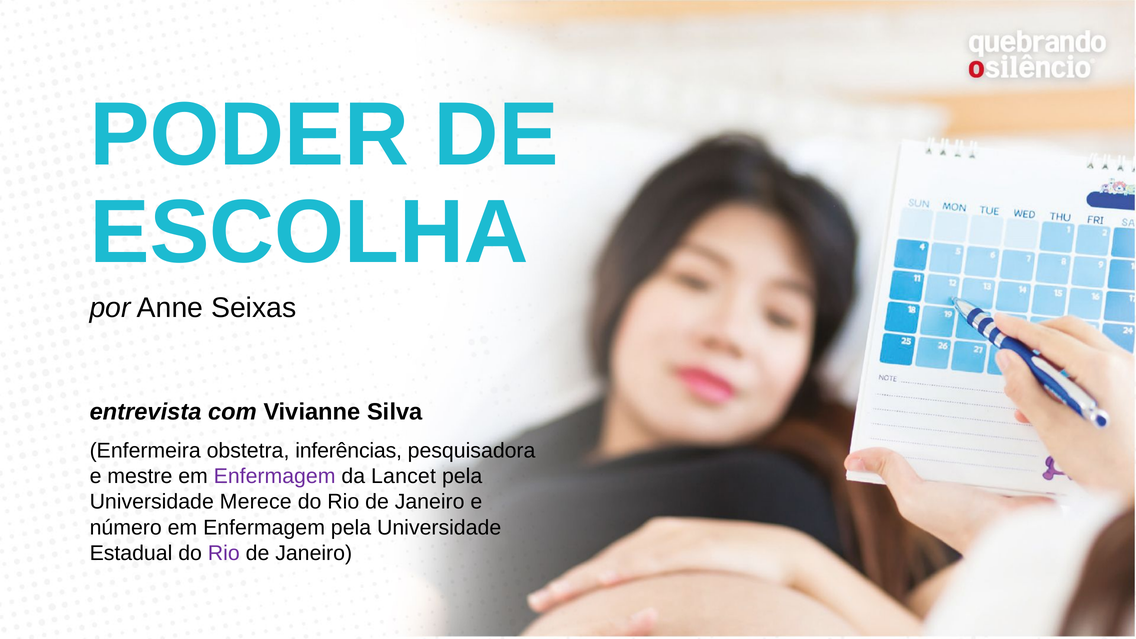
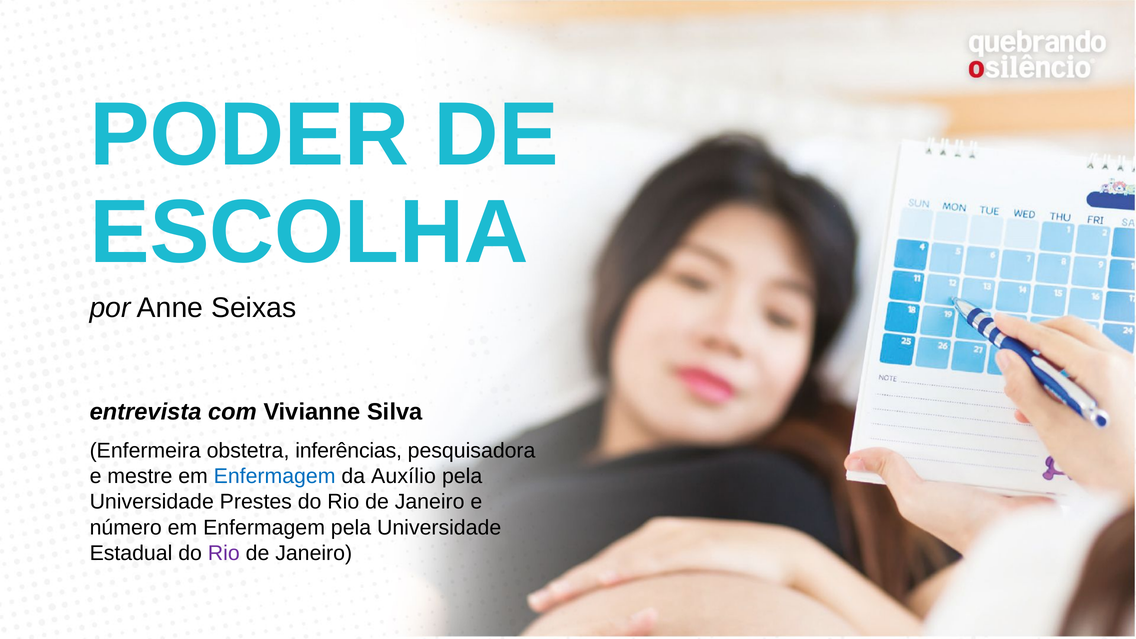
Enfermagem colour: purple -> blue (275, 476)
Lancet: Lancet -> Auxílio (404, 476)
Merece: Merece -> Prestes (256, 502)
